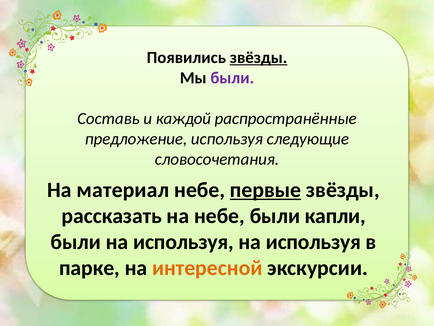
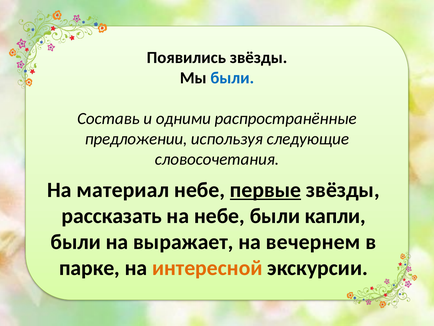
звёзды underline: present -> none (259, 58)
были colour: purple -> blue (232, 78)
каждой: каждой -> одними (183, 118)
предложение: предложение -> предложении (136, 139)
были на используя: используя -> выражает (183, 242)
используя: используя -> вечернем (313, 242)
